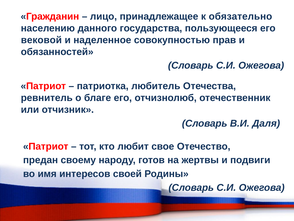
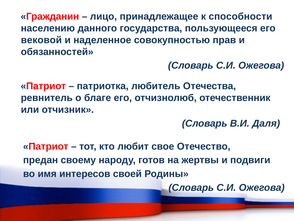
обязательно: обязательно -> способности (240, 16)
